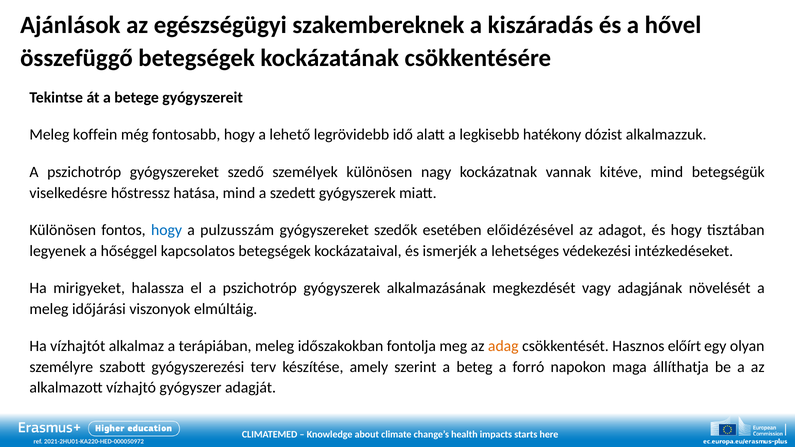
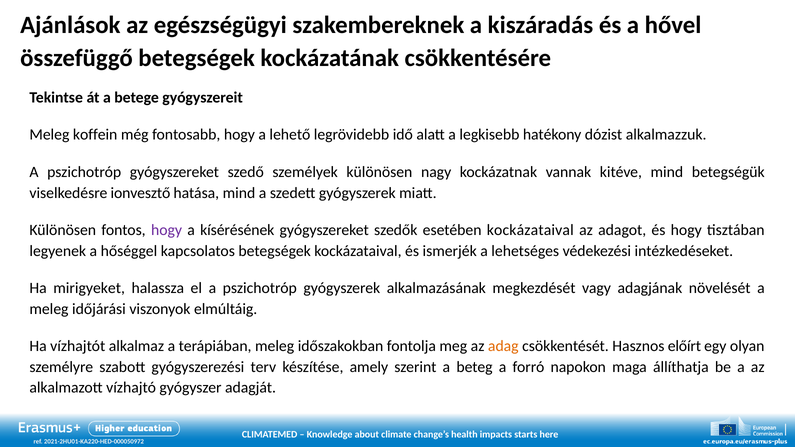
hőstressz: hőstressz -> ionvesztő (140, 193)
hogy colour: blue -> purple (167, 230)
pulzusszám: pulzusszám -> kísérésének (237, 230)
esetében előidézésével: előidézésével -> kockázataival (530, 230)
